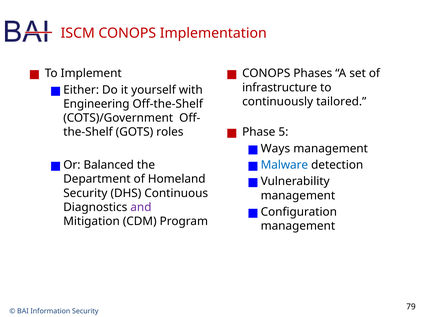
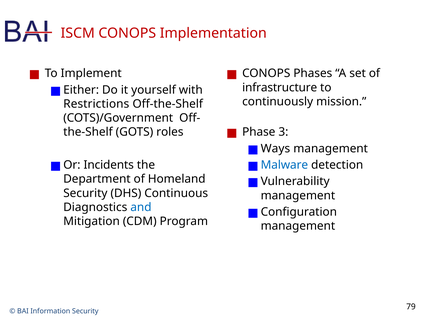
tailored: tailored -> mission (341, 102)
Engineering: Engineering -> Restrictions (96, 104)
5: 5 -> 3 (283, 132)
Balanced: Balanced -> Incidents (109, 165)
and colour: purple -> blue (141, 207)
